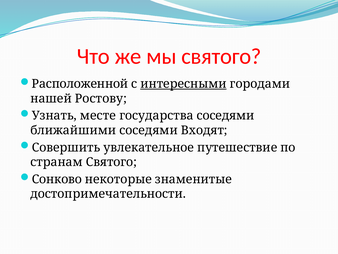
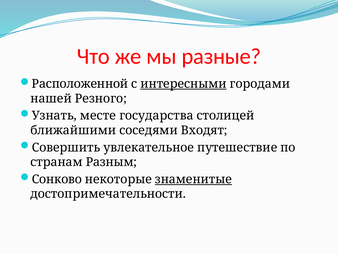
мы святого: святого -> разные (221, 56)
Ростову: Ростову -> Резного (101, 98)
государства соседями: соседями -> столицей (226, 115)
странам Святого: Святого -> Разным (111, 162)
знаменитые underline: none -> present (193, 179)
